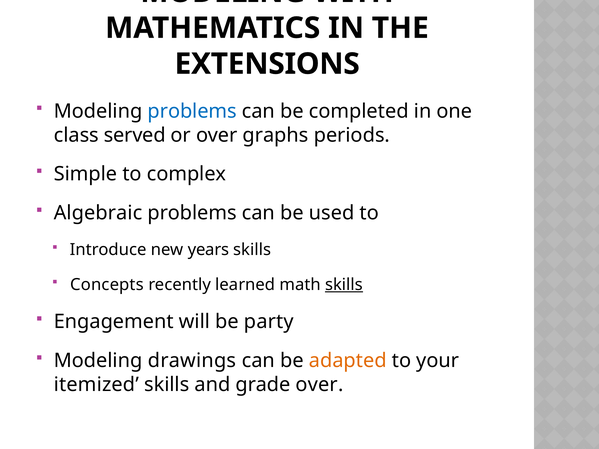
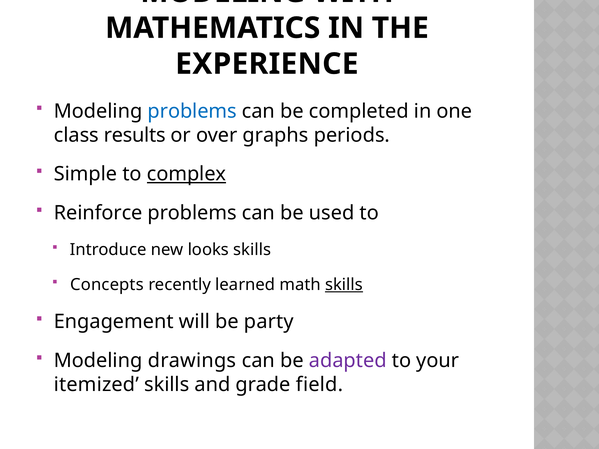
EXTENSIONS: EXTENSIONS -> EXPERIENCE (267, 64)
served: served -> results (135, 135)
complex underline: none -> present (187, 174)
Algebraic: Algebraic -> Reinforce (98, 213)
years: years -> looks (208, 250)
adapted colour: orange -> purple (348, 361)
grade over: over -> field (320, 385)
